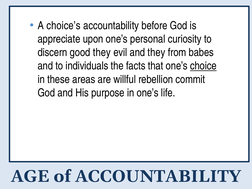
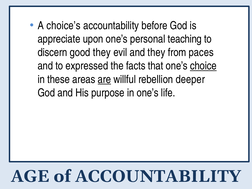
curiosity: curiosity -> teaching (185, 39)
babes: babes -> paces (201, 52)
individuals: individuals -> expressed (87, 66)
are underline: none -> present (104, 79)
commit: commit -> deeper (190, 79)
